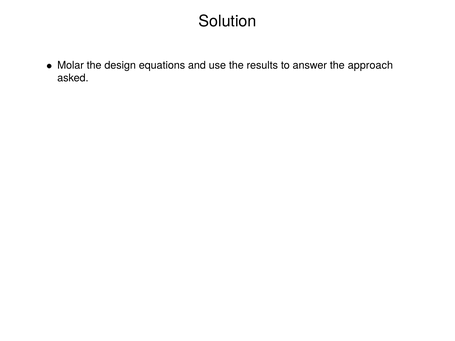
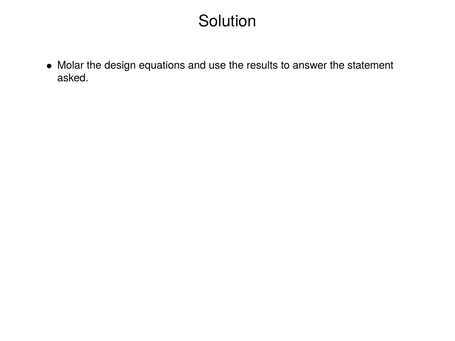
approach: approach -> statement (370, 65)
